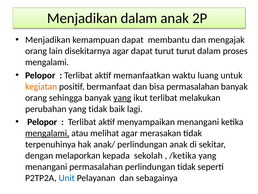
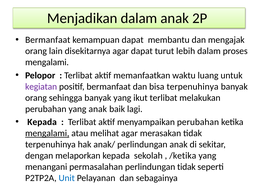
Menjadikan: Menjadikan -> Bermanfaat (48, 40)
turut turut: turut -> lebih (186, 51)
kegiatan colour: orange -> purple (41, 86)
bisa permasalahan: permasalahan -> terpenuhinya (193, 86)
yang underline: present -> none (122, 98)
yang tidak: tidak -> anak (98, 109)
Pelopor: Pelopor -> Kepada (42, 122)
menyampaikan menangani: menangani -> perubahan (198, 122)
